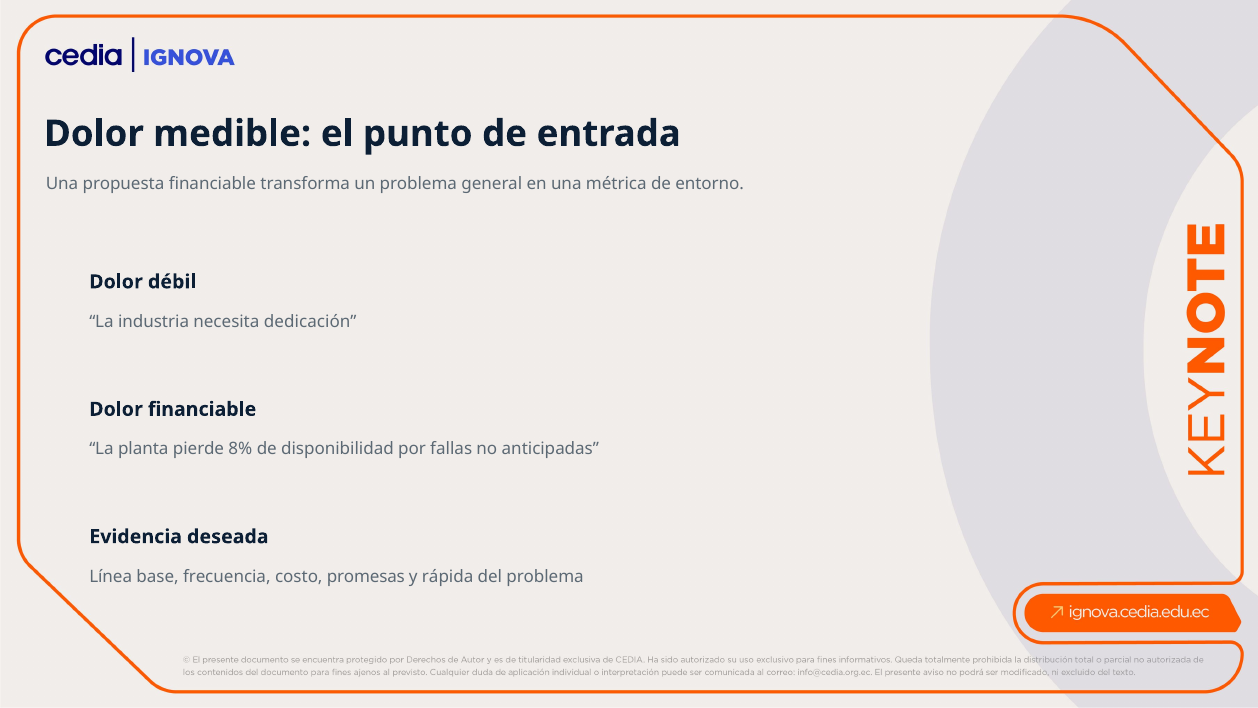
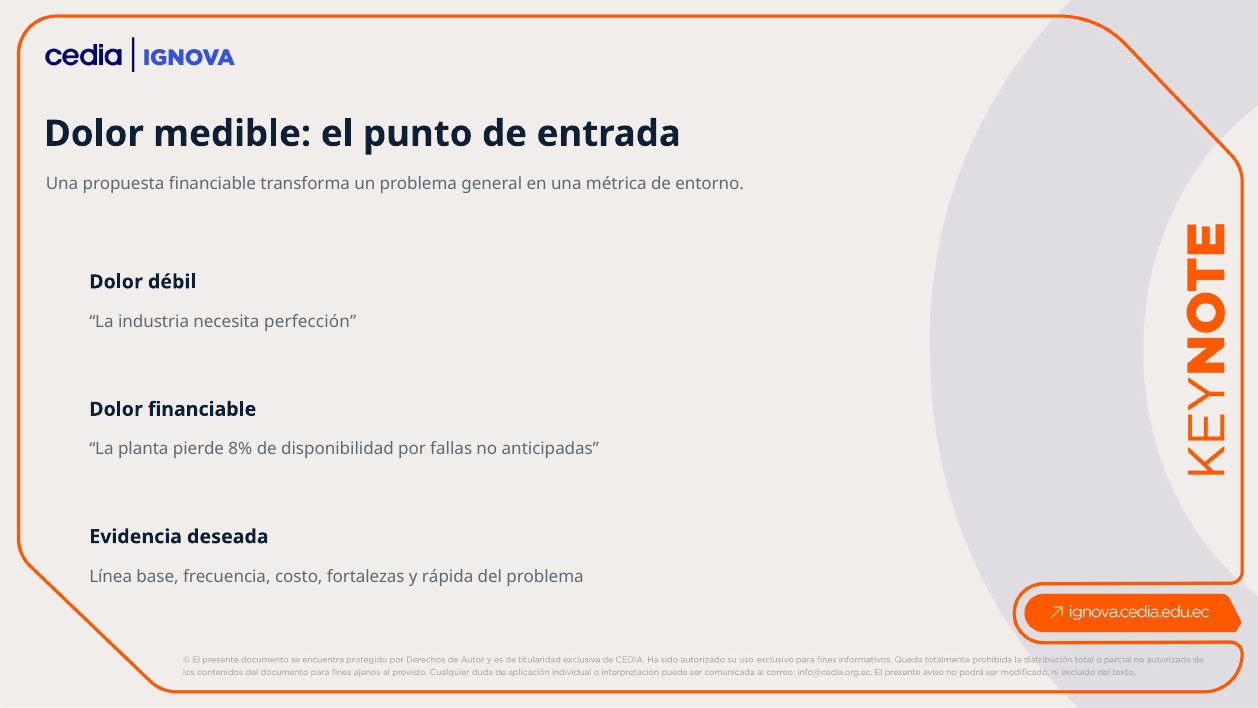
dedicación: dedicación -> perfección (310, 322)
promesas: promesas -> fortalezas (366, 576)
